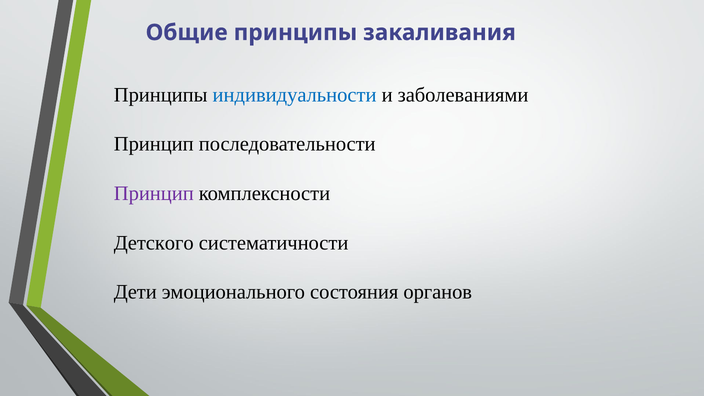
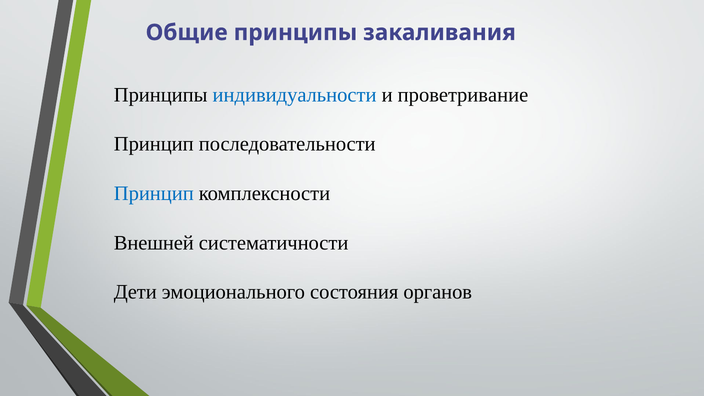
заболеваниями: заболеваниями -> проветривание (463, 95)
Принцип colour: purple -> blue (154, 194)
Детского: Детского -> Внешней (154, 243)
